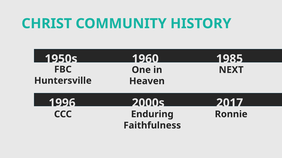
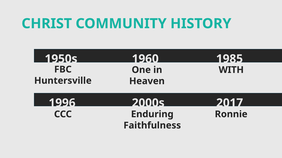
NEXT: NEXT -> WITH (231, 70)
